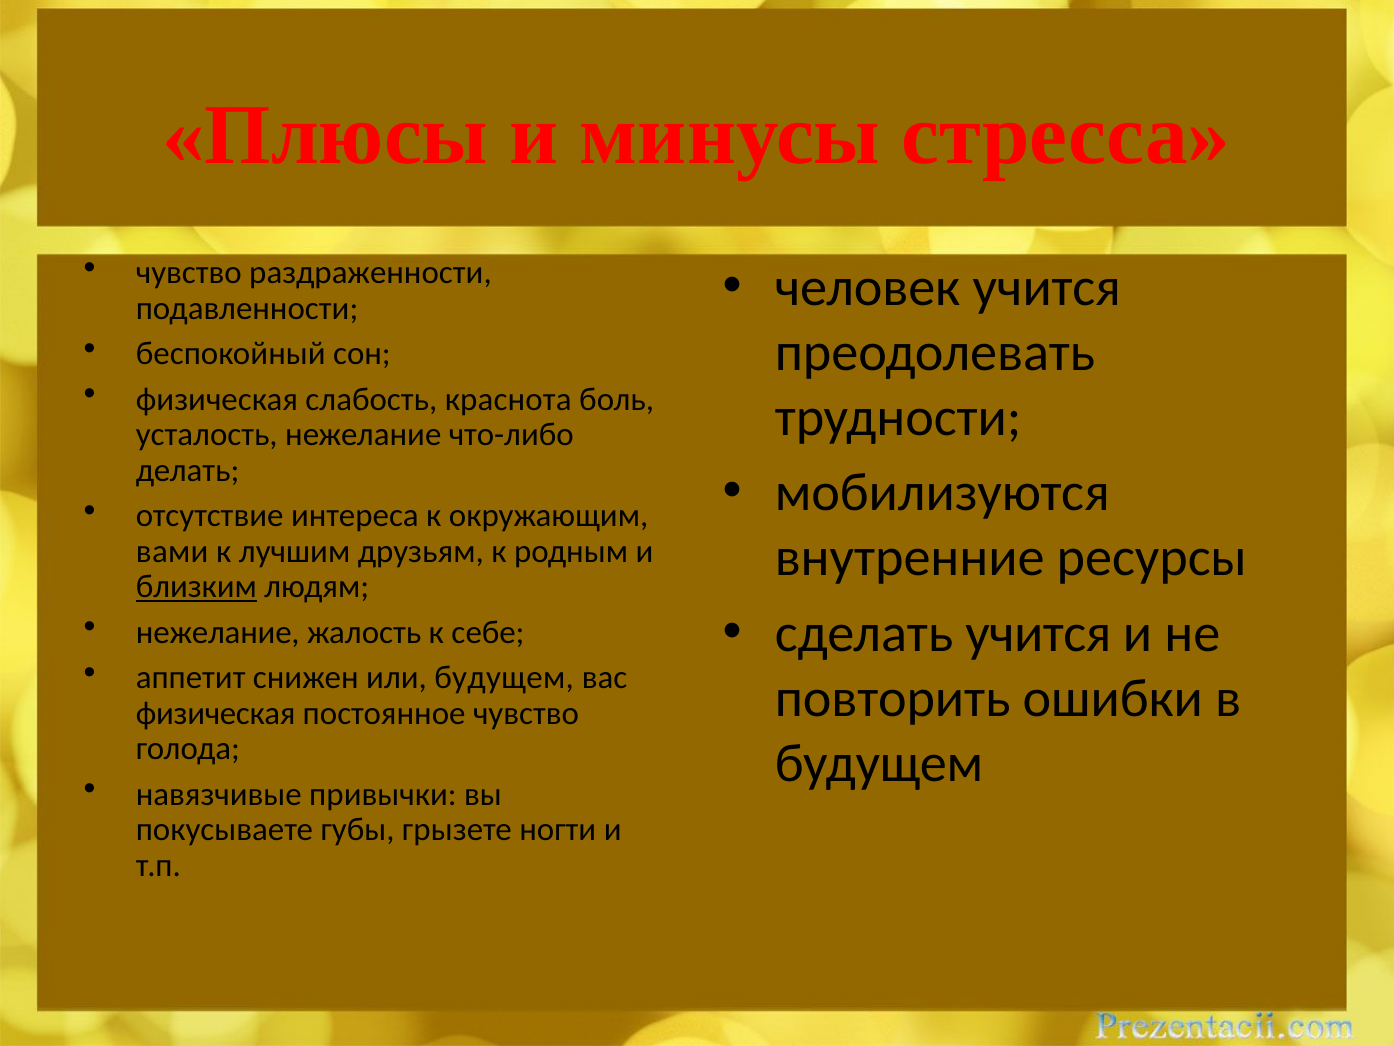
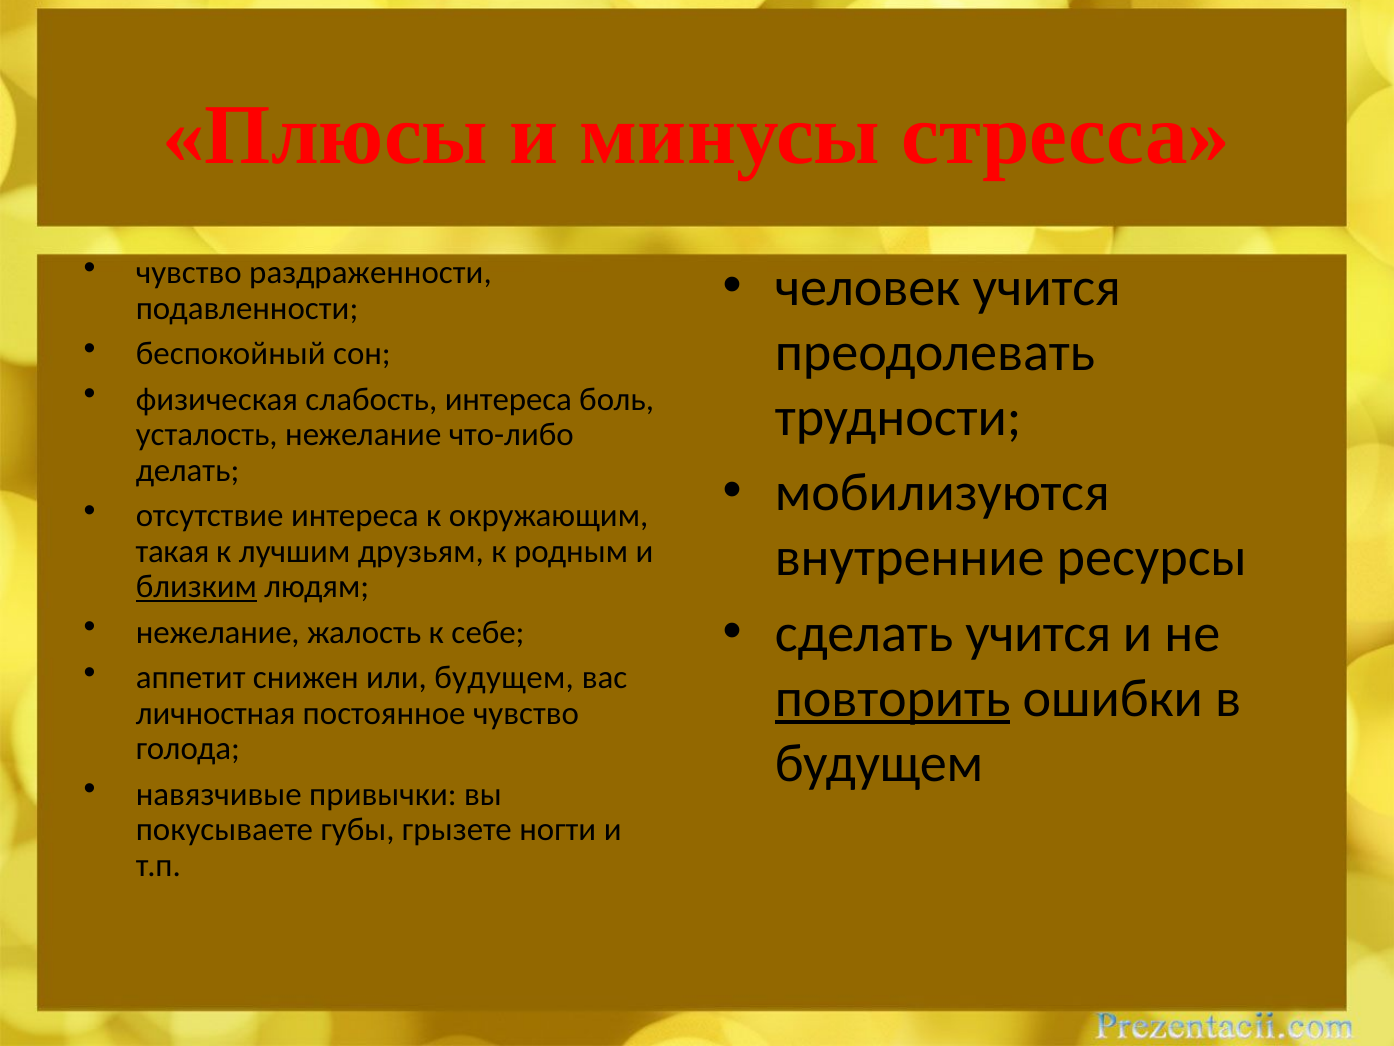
слабость краснота: краснота -> интереса (508, 399)
вами: вами -> такая (173, 551)
повторить underline: none -> present (893, 698)
физическая: физическая -> личностная (216, 713)
